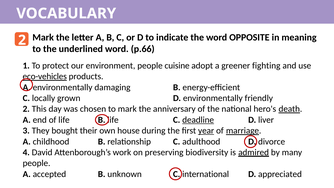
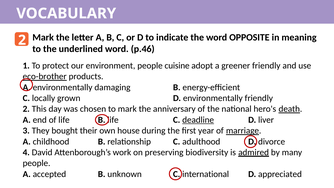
p.66: p.66 -> p.46 (143, 49)
greener fighting: fighting -> friendly (266, 66)
eco-vehicles: eco-vehicles -> eco-brother (45, 76)
year underline: present -> none (206, 131)
